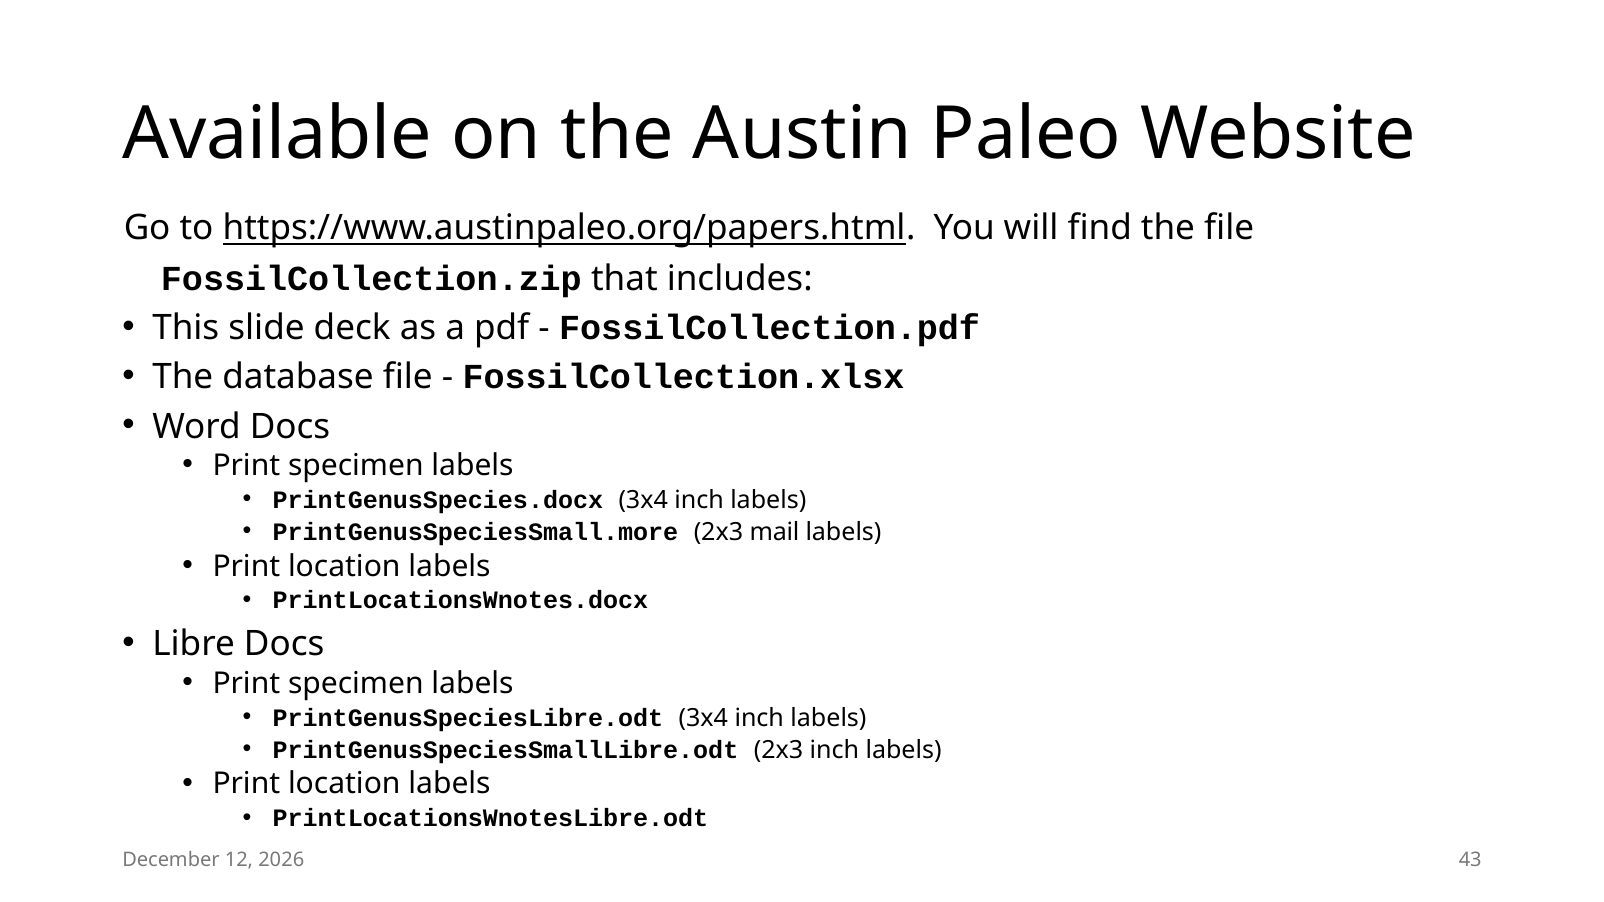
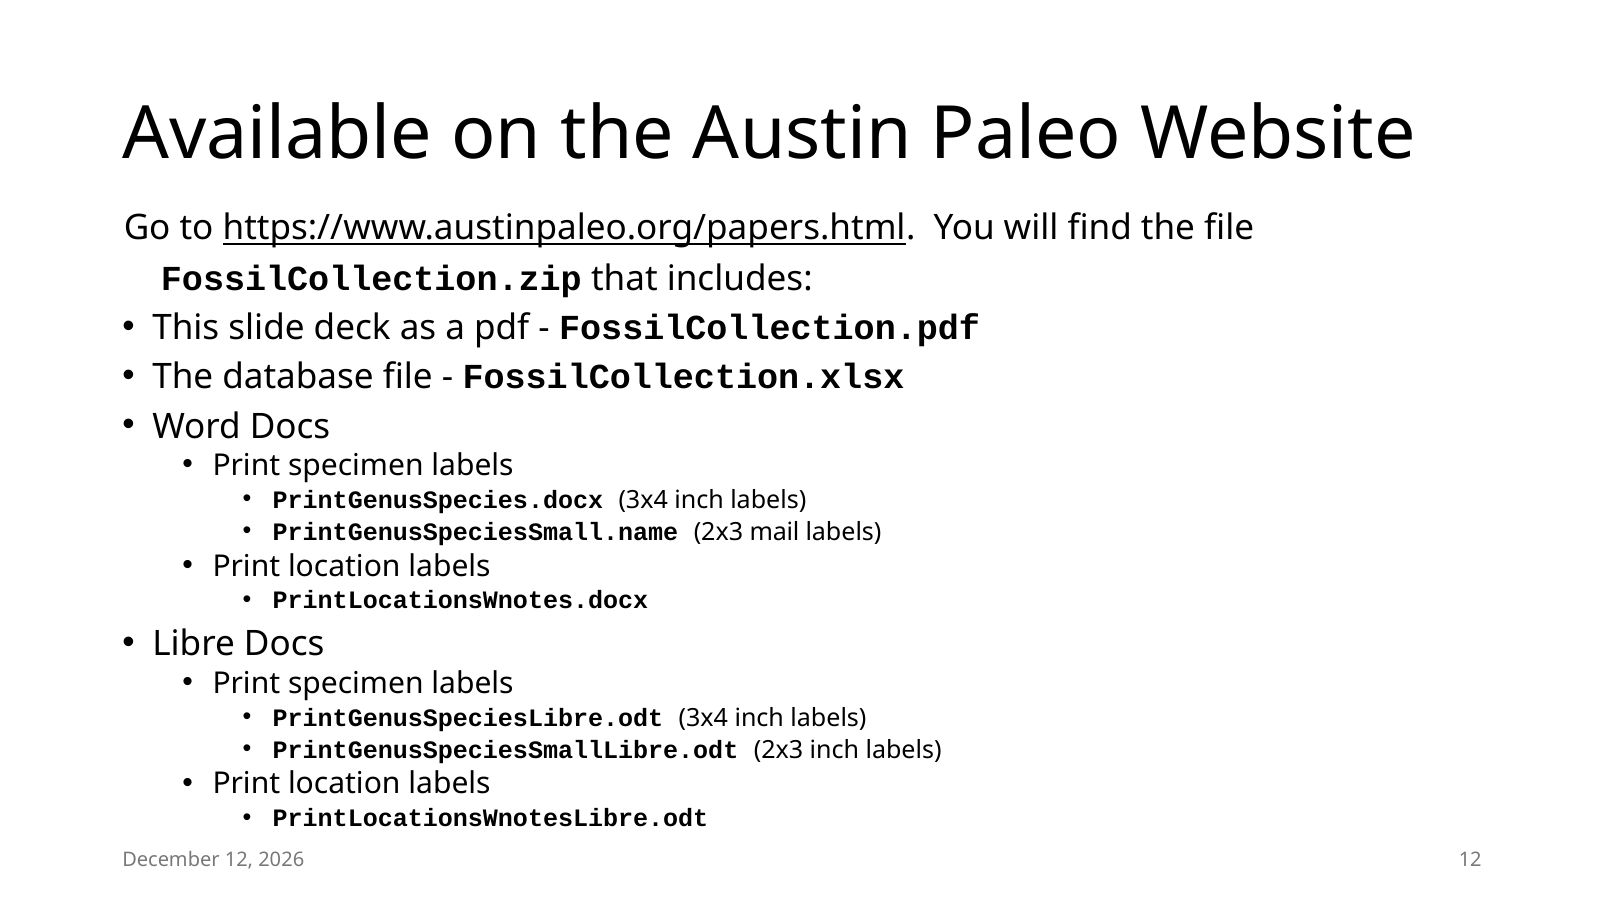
PrintGenusSpeciesSmall.more: PrintGenusSpeciesSmall.more -> PrintGenusSpeciesSmall.name (475, 532)
43: 43 -> 12 (1470, 860)
